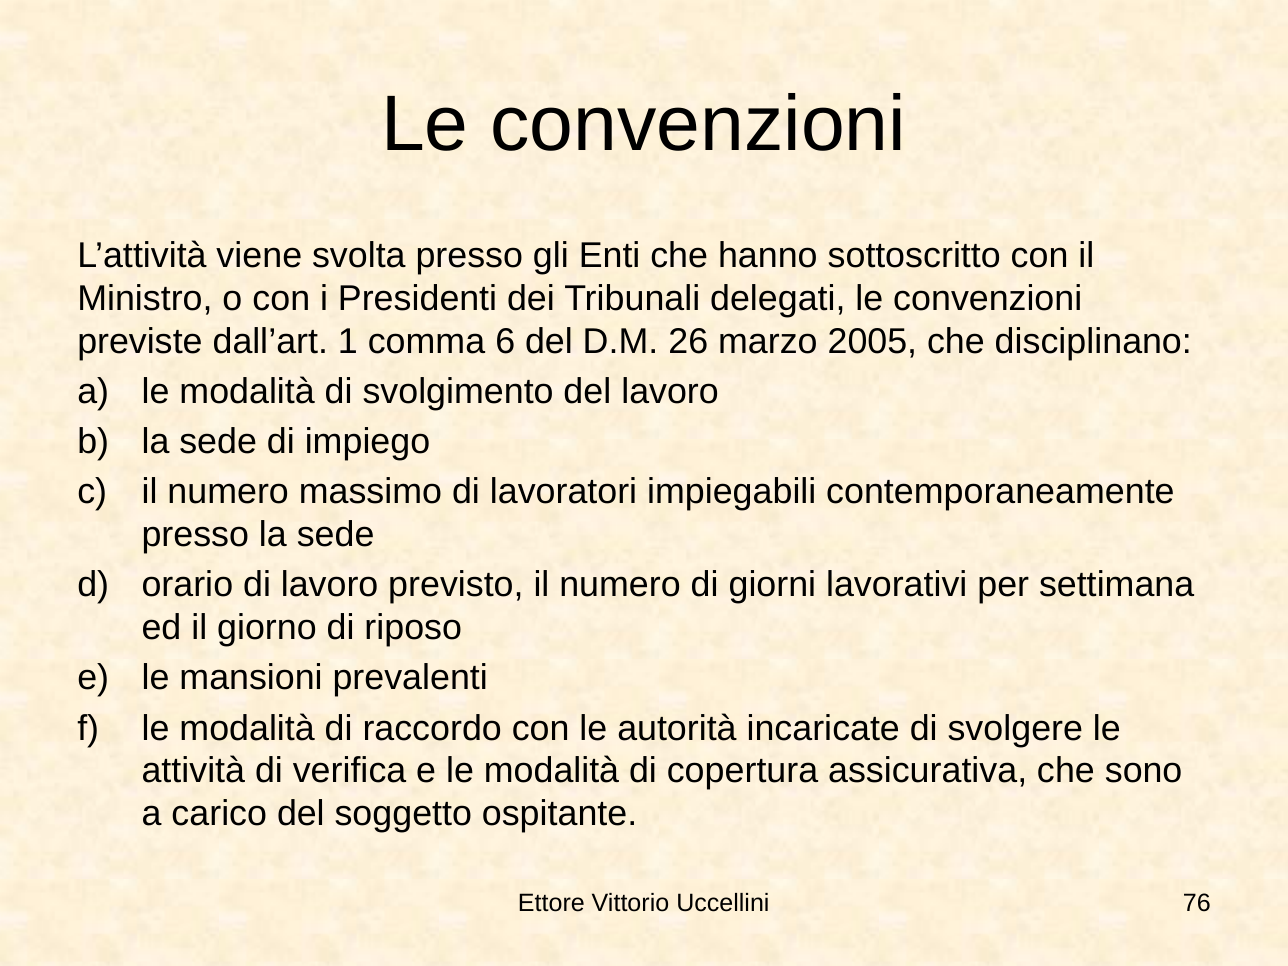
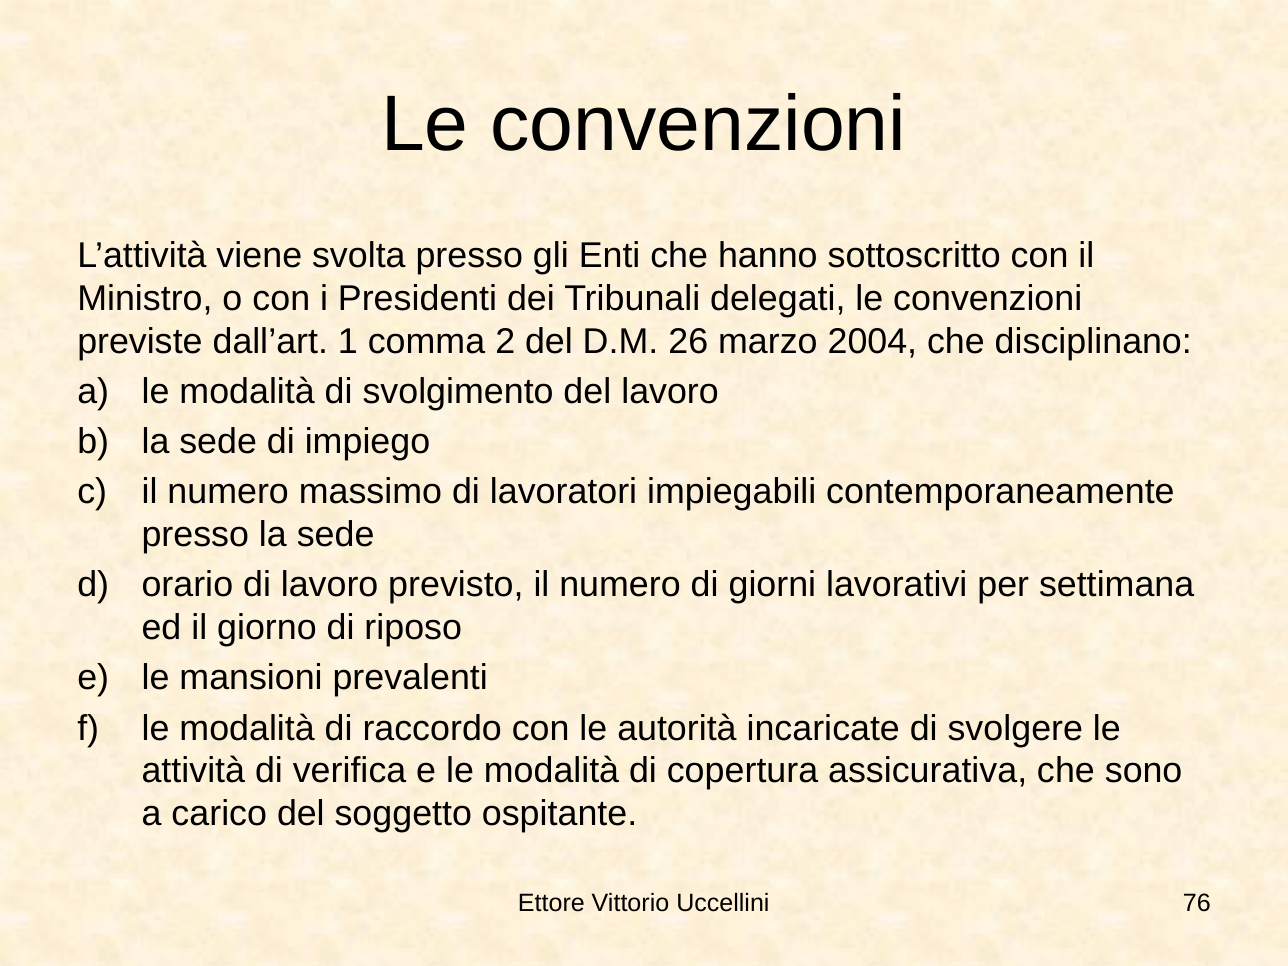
6: 6 -> 2 (505, 342)
2005: 2005 -> 2004 (872, 342)
